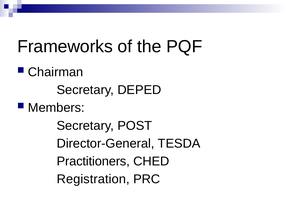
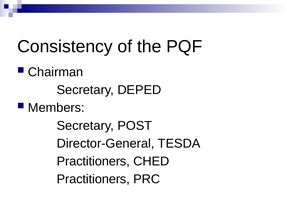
Frameworks: Frameworks -> Consistency (65, 47)
Registration: Registration -> Practitioners (93, 179)
